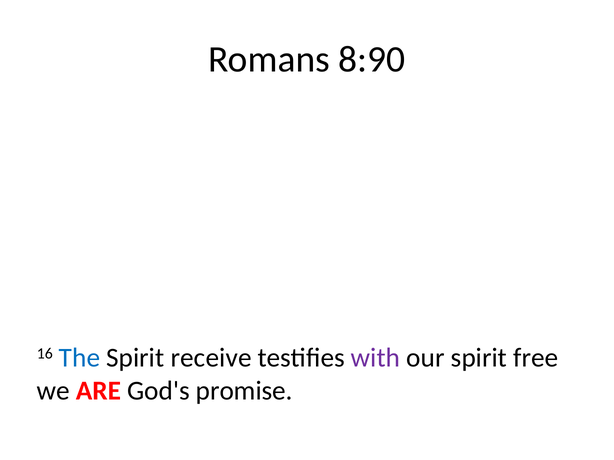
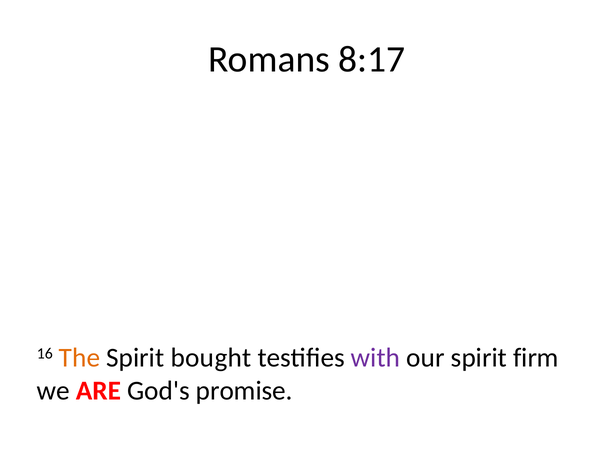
8:90: 8:90 -> 8:17 (372, 59)
The colour: blue -> orange (80, 358)
receive: receive -> bought (211, 358)
free: free -> firm (536, 358)
